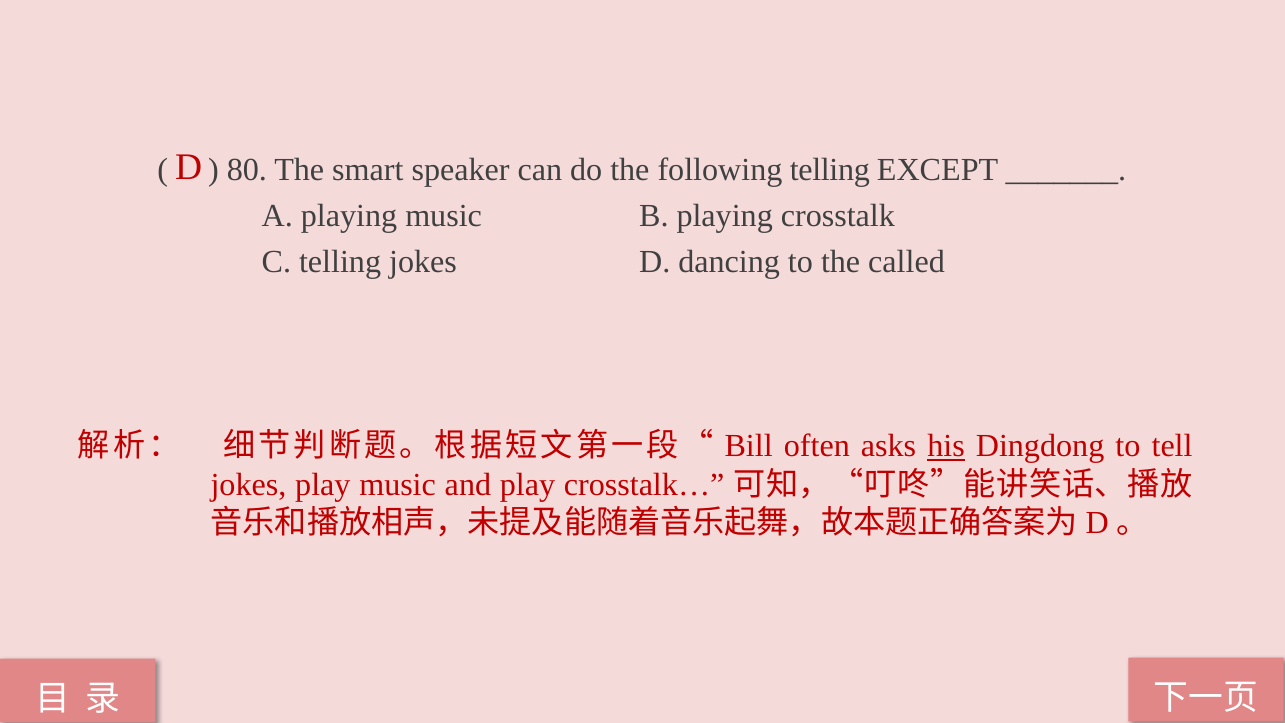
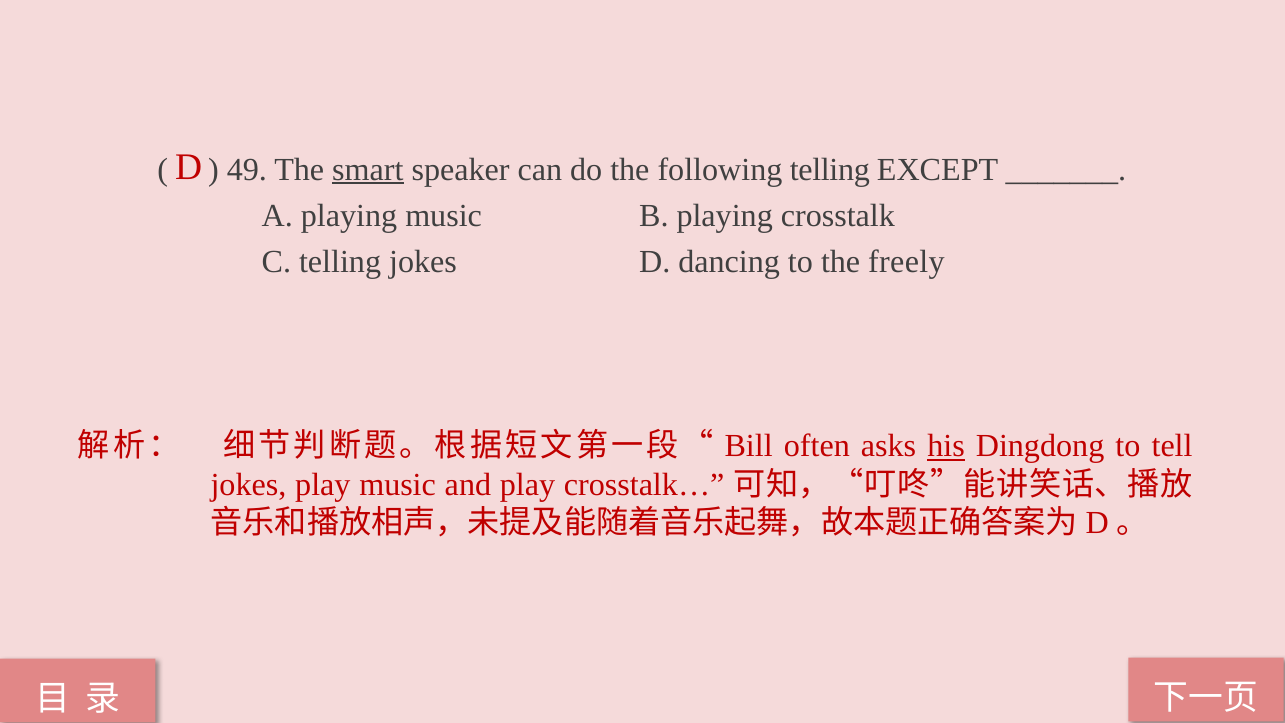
80: 80 -> 49 (247, 170)
smart underline: none -> present (368, 170)
called: called -> freely (906, 262)
